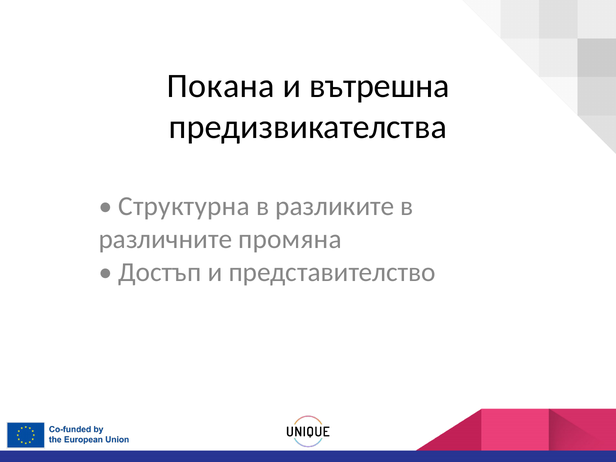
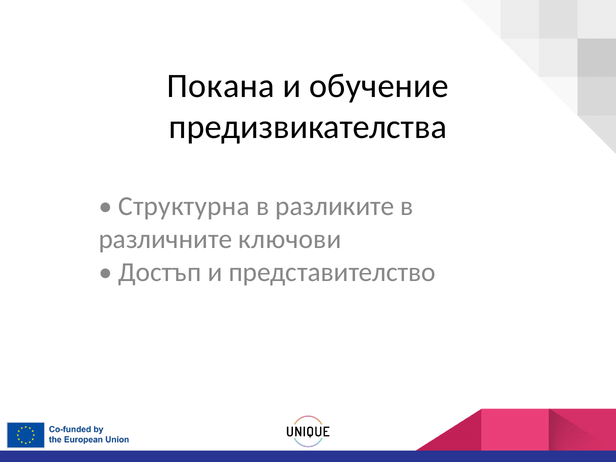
вътрешна: вътрешна -> обучение (379, 86)
промяна: промяна -> ключови (290, 239)
